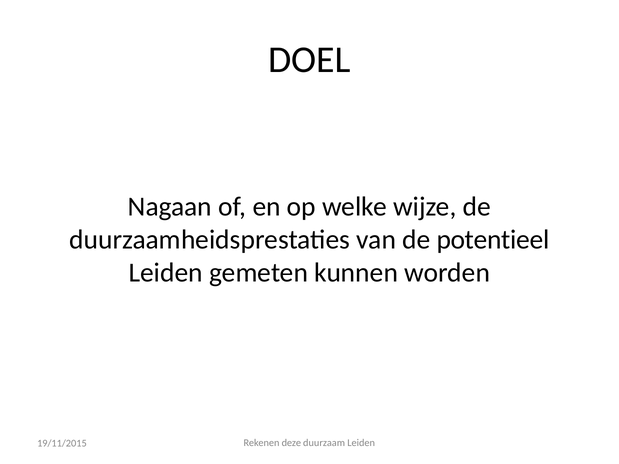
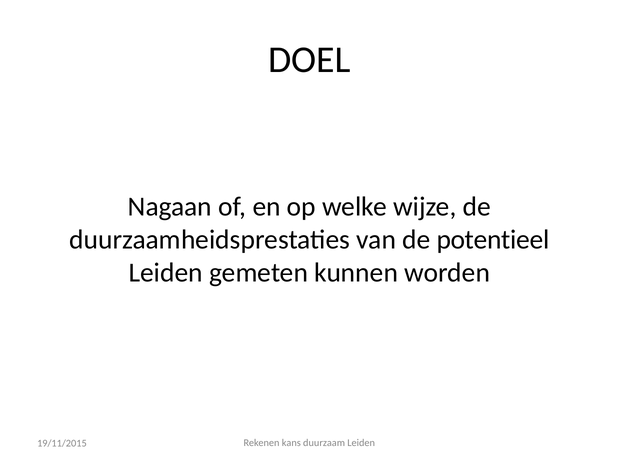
deze: deze -> kans (291, 443)
